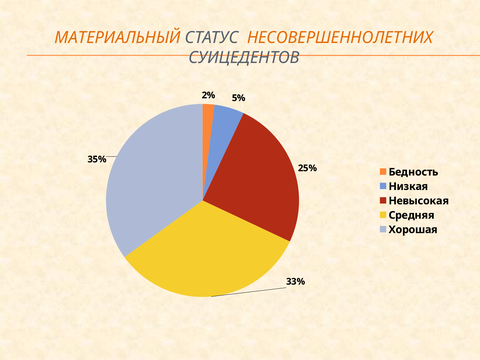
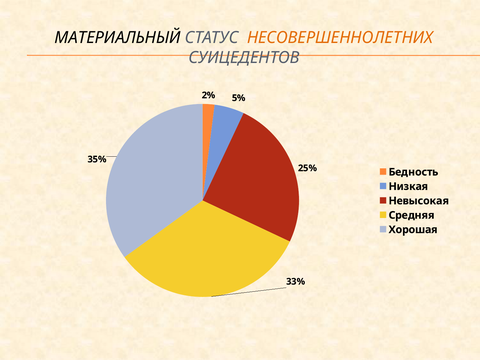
МАТЕРИАЛЬНЫЙ colour: orange -> black (118, 38)
